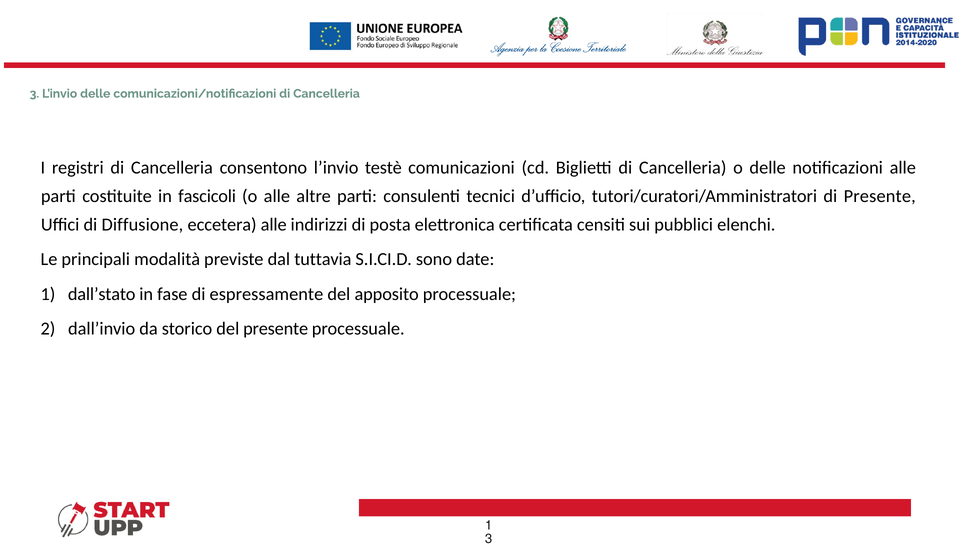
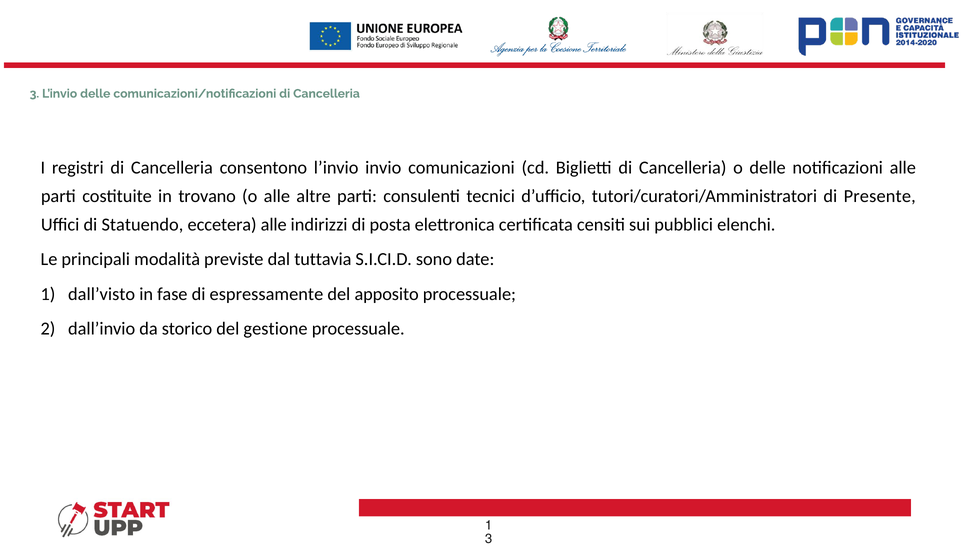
testè: testè -> invio (383, 168)
fascicoli: fascicoli -> trovano (207, 196)
Diffusione: Diffusione -> Statuendo (142, 225)
dall’stato: dall’stato -> dall’visto (102, 294)
del presente: presente -> gestione (276, 329)
